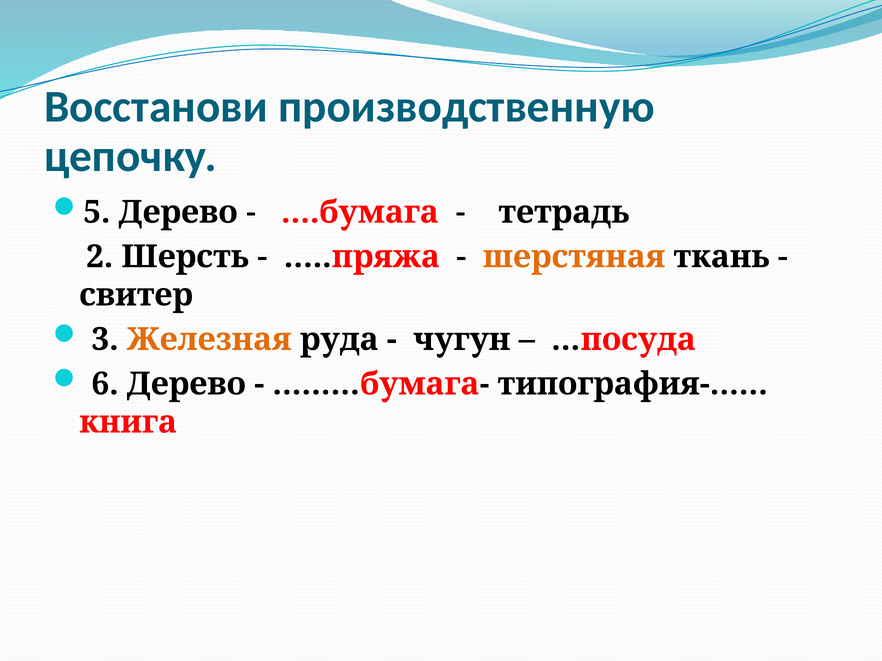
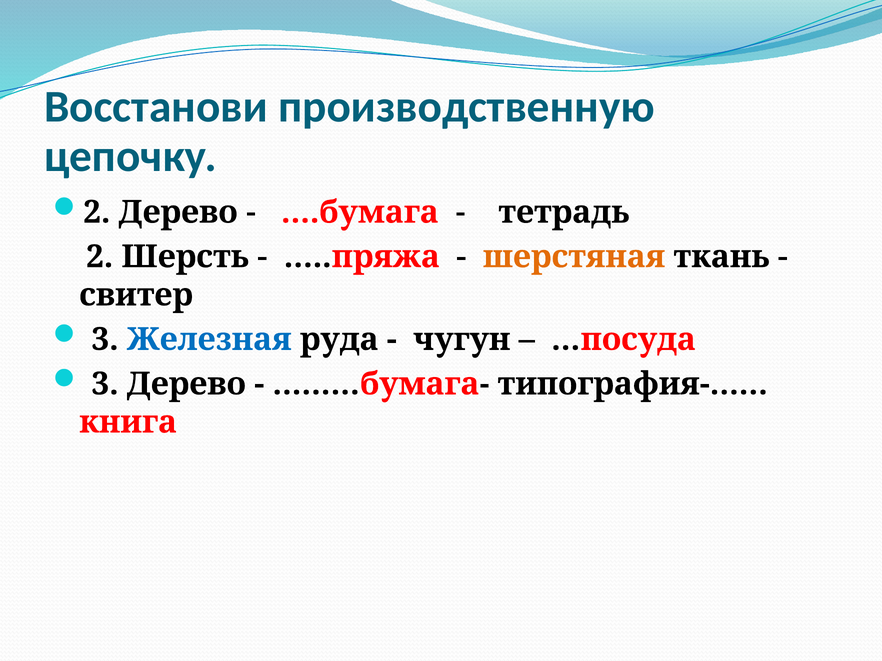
5: 5 -> 2 (97, 212)
Железная colour: orange -> blue (209, 340)
6: 6 -> 3 (105, 384)
